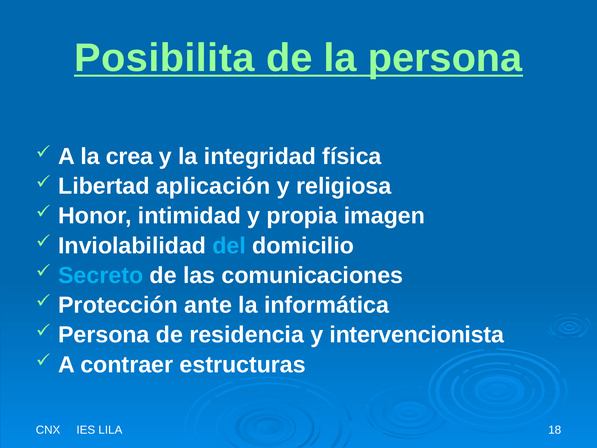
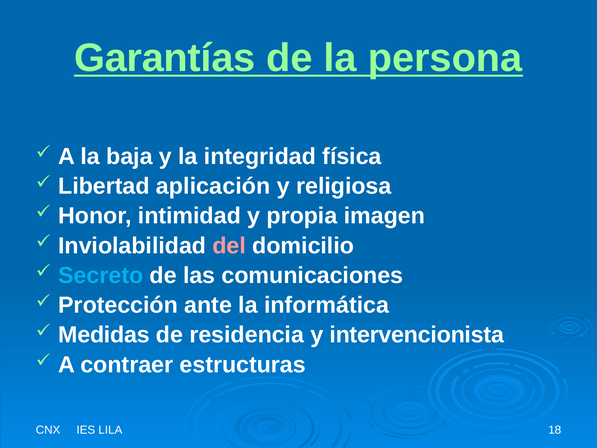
Posibilita: Posibilita -> Garantías (165, 58)
crea: crea -> baja (129, 156)
del colour: light blue -> pink (229, 246)
Persona: Persona -> Medidas (104, 335)
